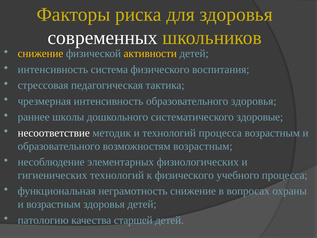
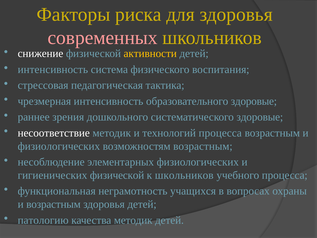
современных colour: white -> pink (103, 38)
снижение colour: yellow -> white (40, 54)
образовательного здоровья: здоровья -> здоровые (254, 101)
школы: школы -> зрения (68, 117)
образовательного: образовательного -> физиологических (59, 146)
гигиенических технологий: технологий -> физической (117, 175)
к физического: физического -> школьников (184, 175)
неграмотность снижение: снижение -> учащихся (193, 191)
качества старшей: старшей -> методик (133, 220)
